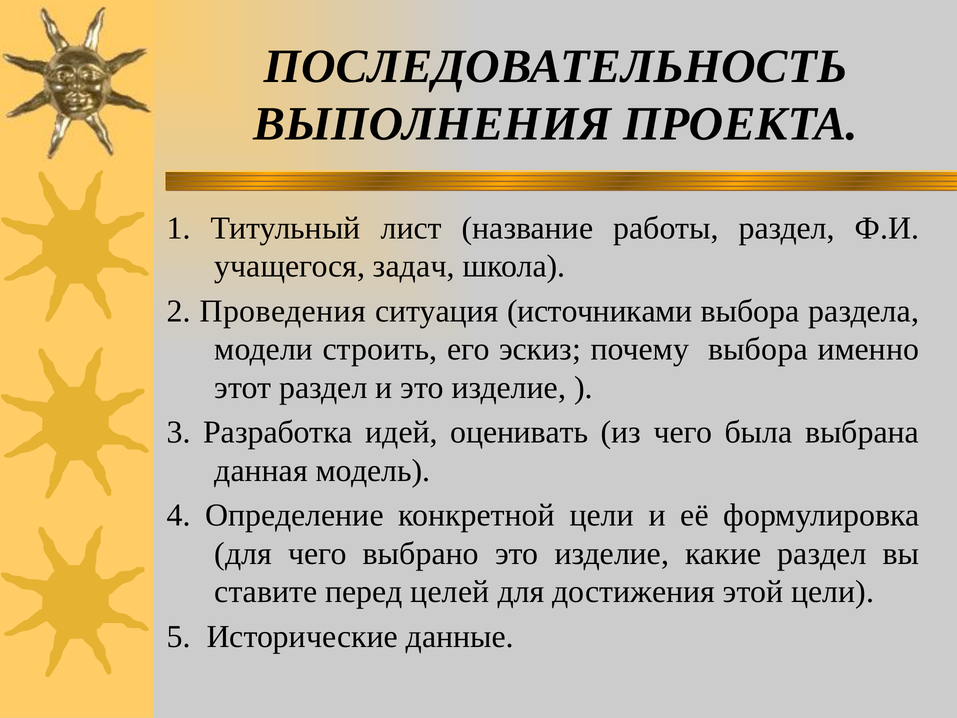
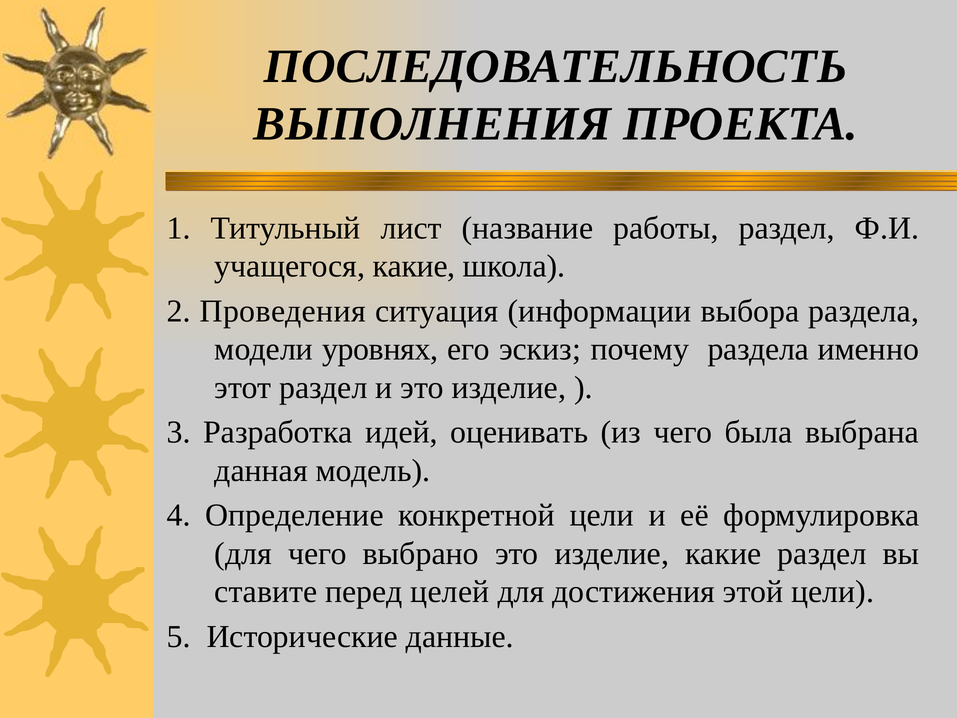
учащегося задач: задач -> какие (414, 266)
источниками: источниками -> информации (599, 311)
строить: строить -> уровнях (380, 349)
почему выбора: выбора -> раздела (758, 349)
